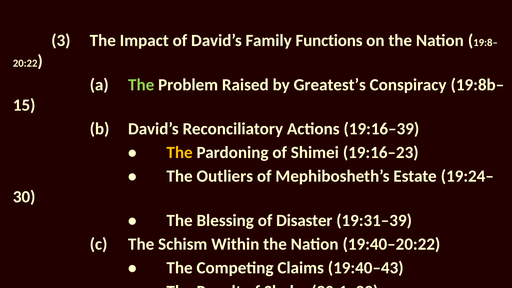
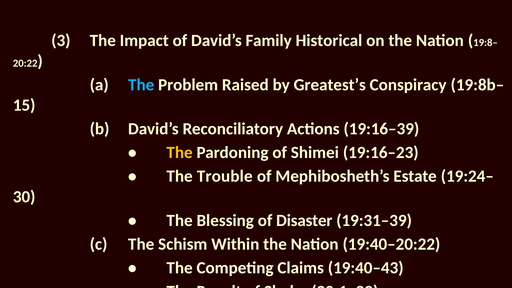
Functions: Functions -> Historical (329, 41)
The colour: light green -> light blue (141, 85)
Outliers: Outliers -> Trouble (225, 176)
